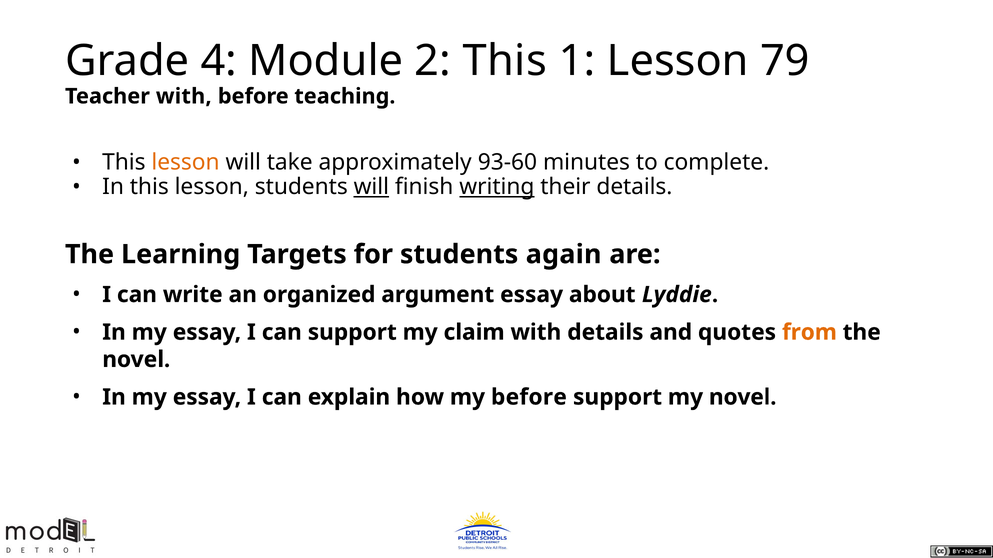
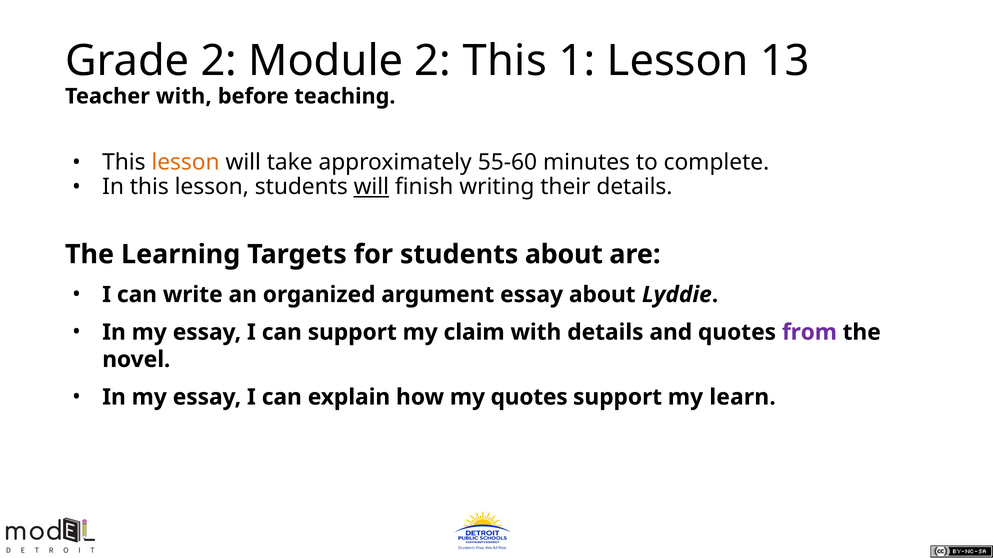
Grade 4: 4 -> 2 (219, 61)
79: 79 -> 13 (785, 61)
93-60: 93-60 -> 55-60 (507, 162)
writing underline: present -> none (497, 187)
students again: again -> about (564, 255)
from colour: orange -> purple (809, 333)
my before: before -> quotes (529, 397)
my novel: novel -> learn (743, 397)
